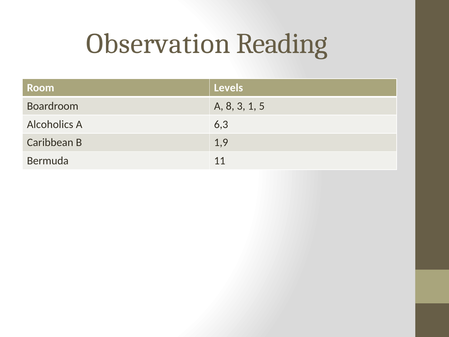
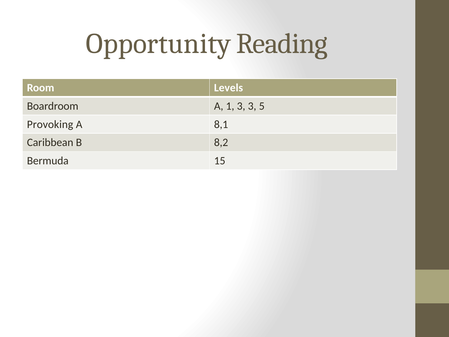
Observation: Observation -> Opportunity (158, 44)
8: 8 -> 1 (230, 106)
3 1: 1 -> 3 (252, 106)
Alcoholics: Alcoholics -> Provoking (50, 124)
6,3: 6,3 -> 8,1 (221, 124)
1,9: 1,9 -> 8,2 (221, 142)
11: 11 -> 15 (220, 161)
